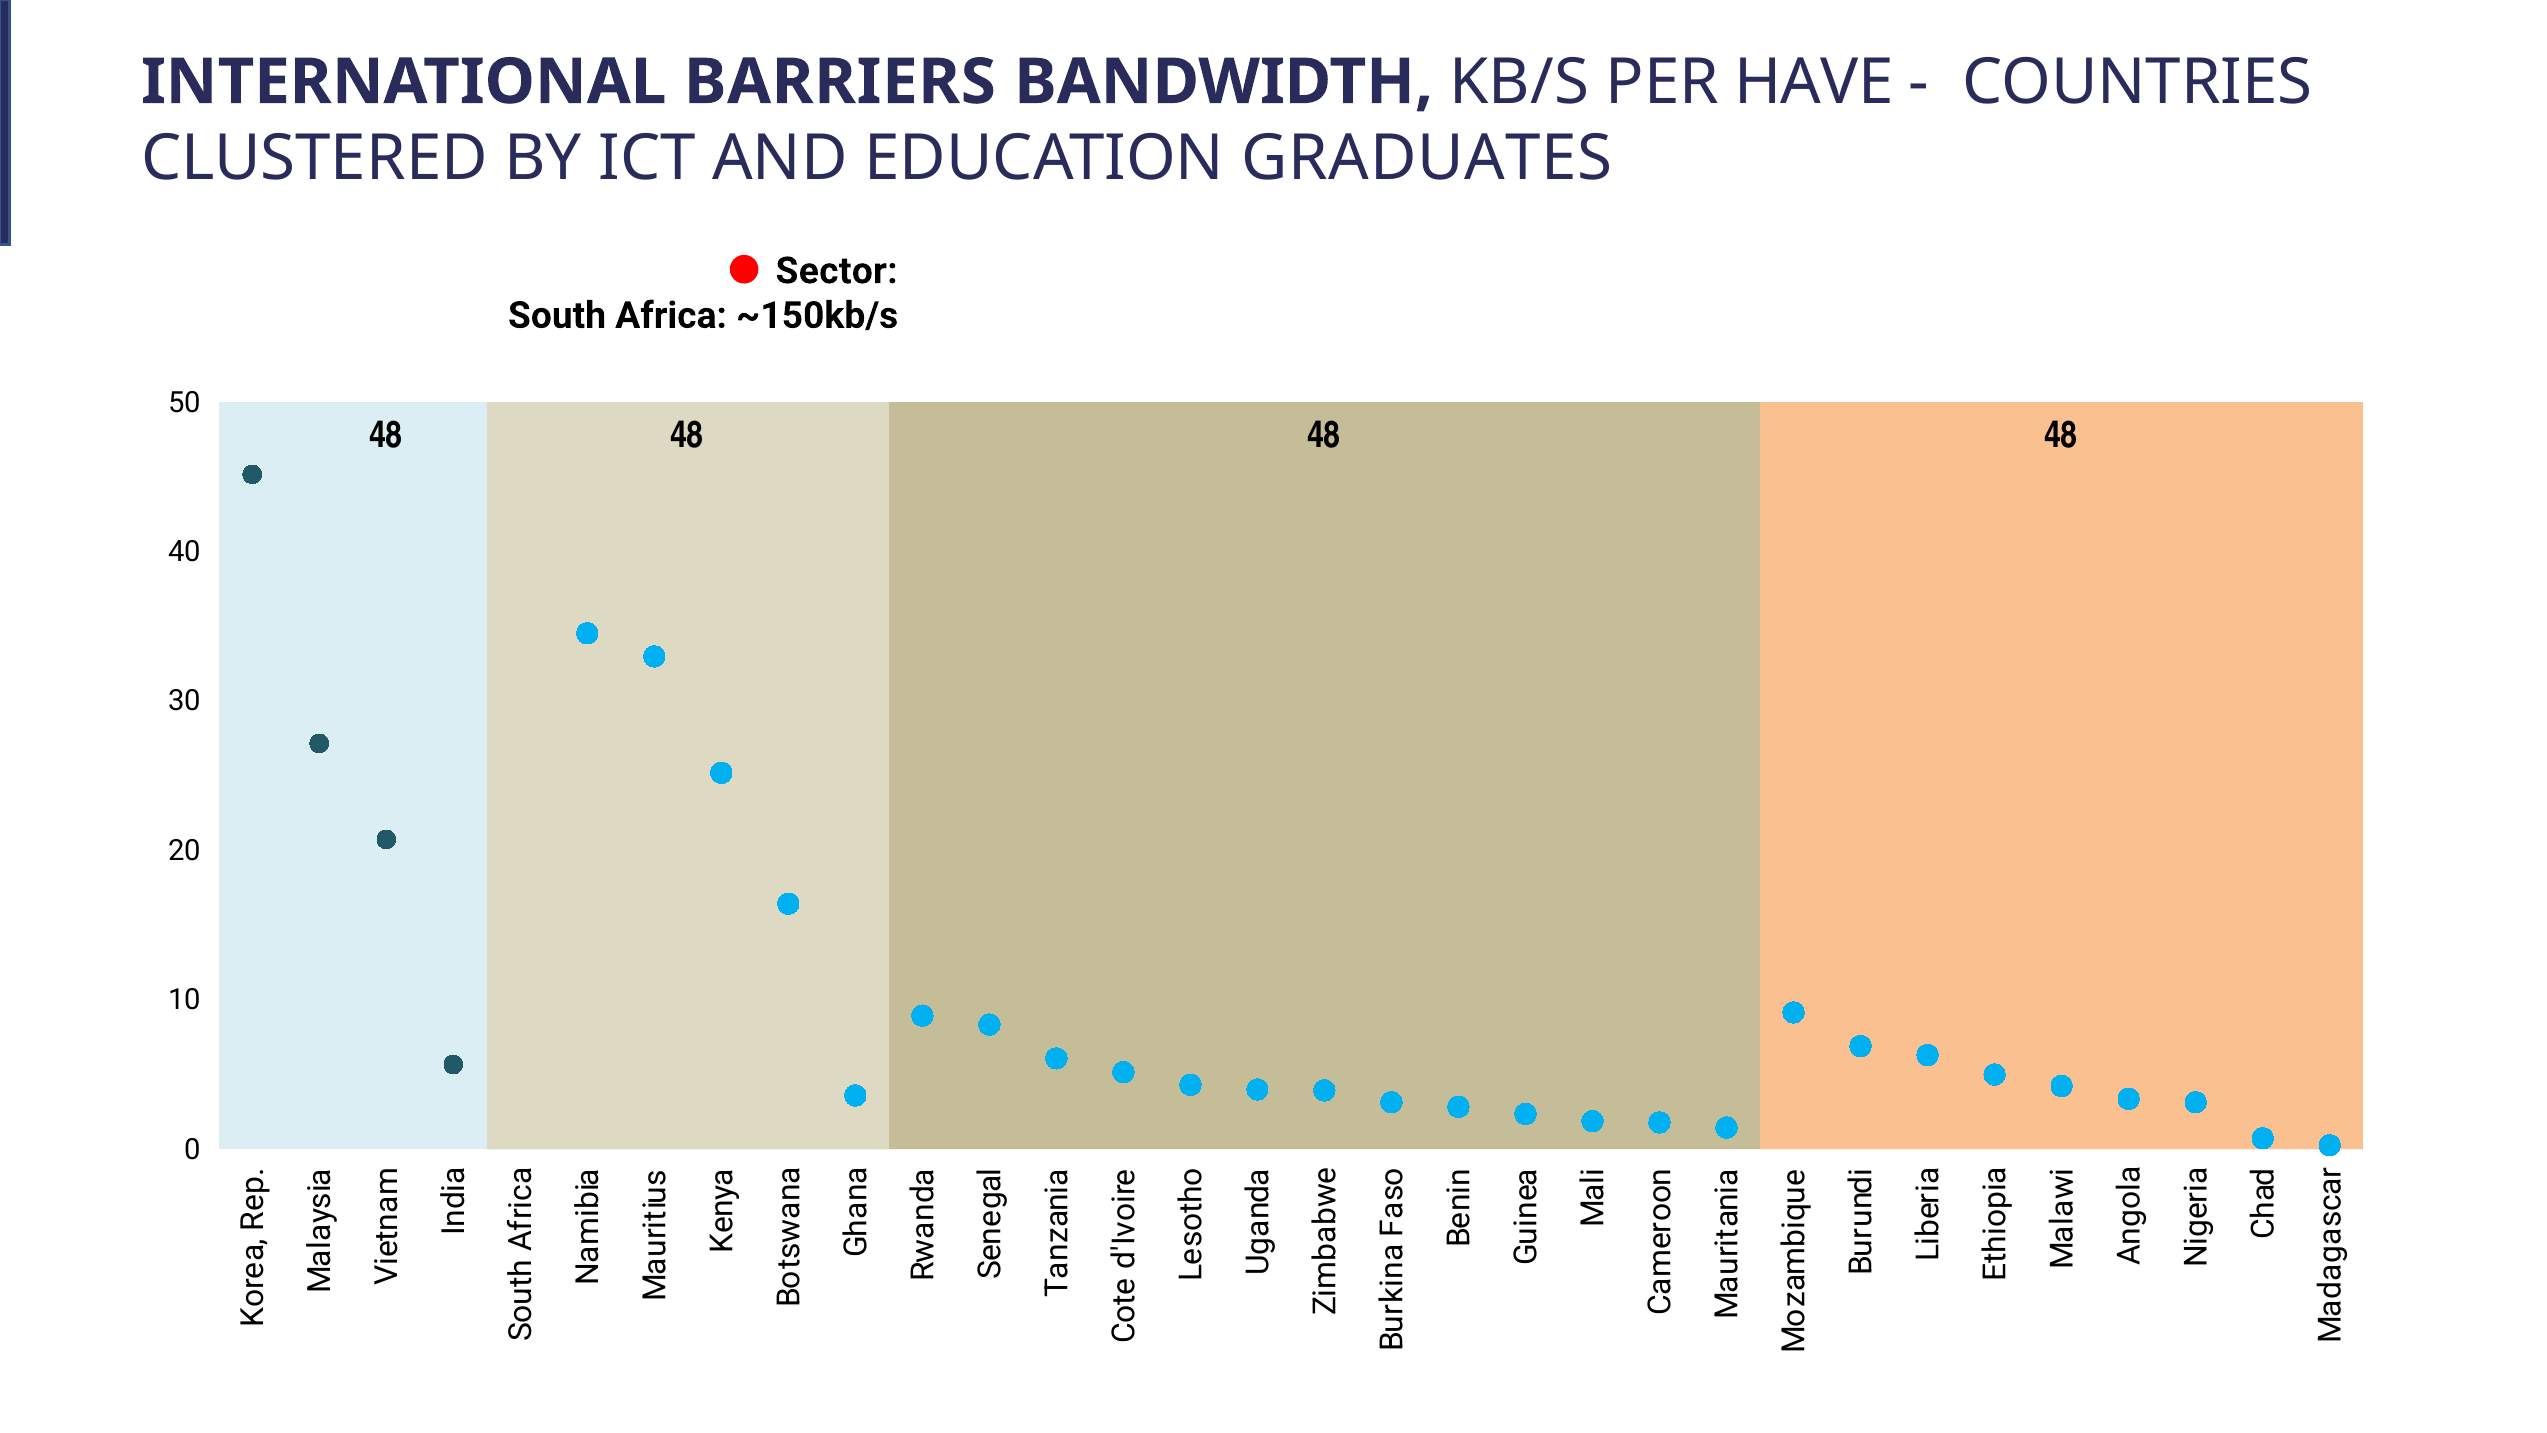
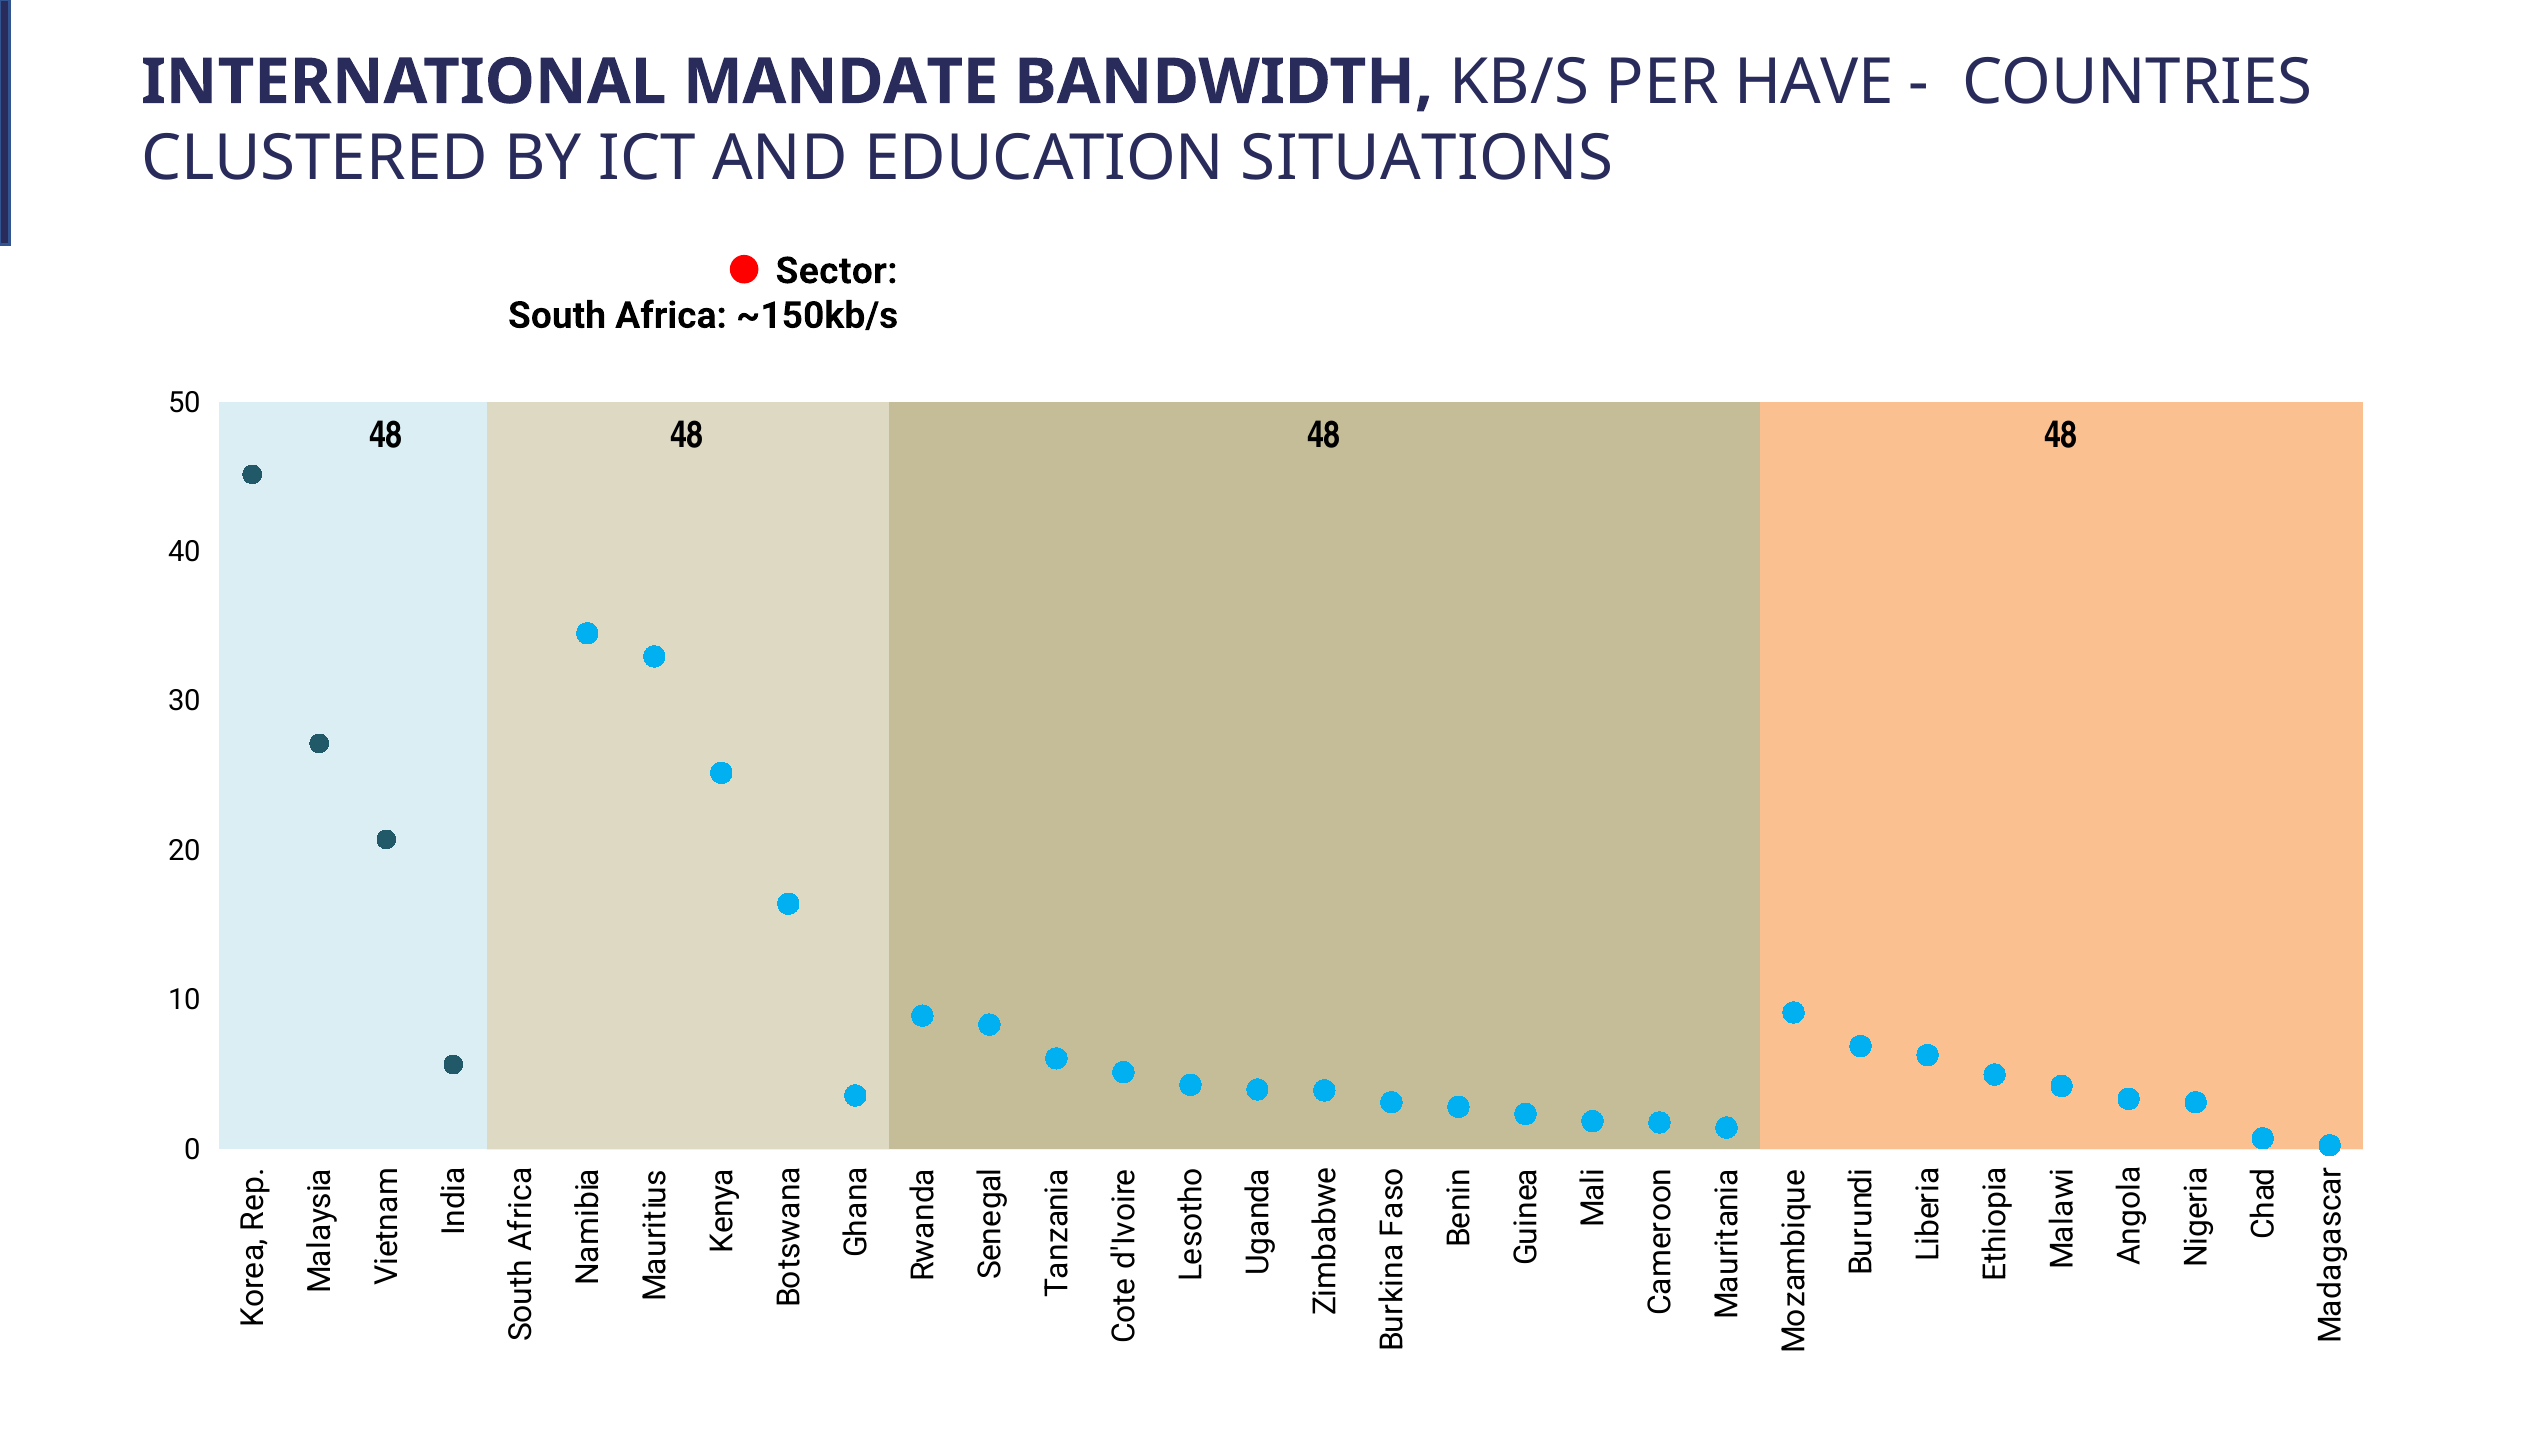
BARRIERS: BARRIERS -> MANDATE (841, 82)
GRADUATES: GRADUATES -> SITUATIONS (1427, 158)
